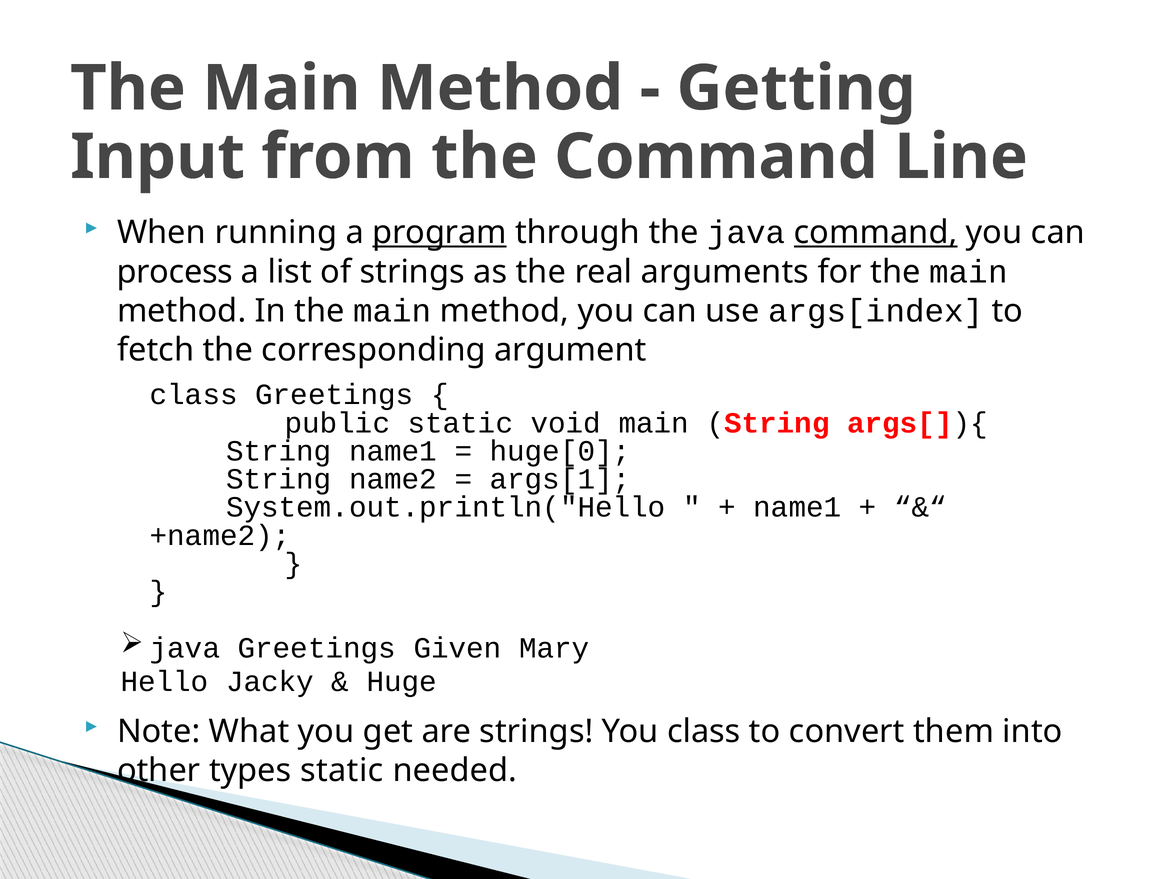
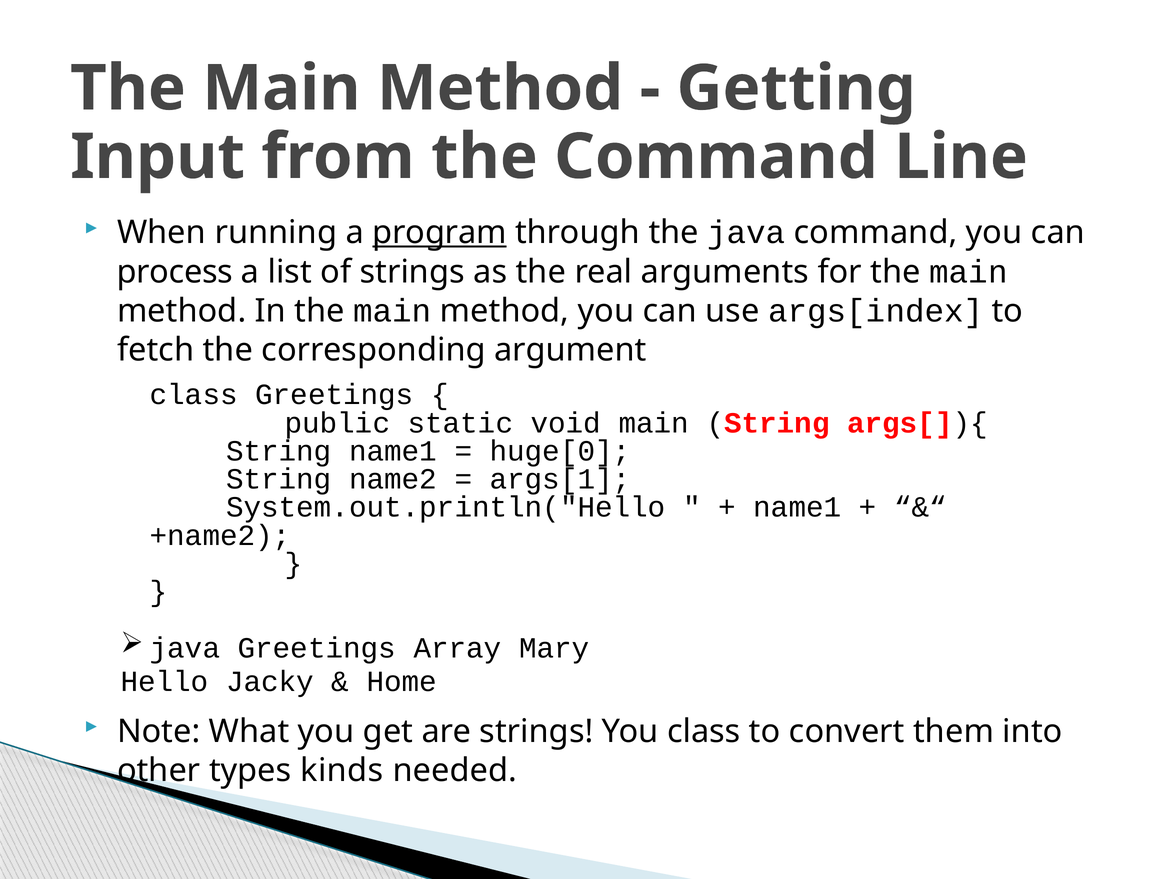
command underline: present -> none (876, 233)
Given: Given -> Array (457, 648)
Huge: Huge -> Home (402, 681)
types static: static -> kinds (342, 771)
